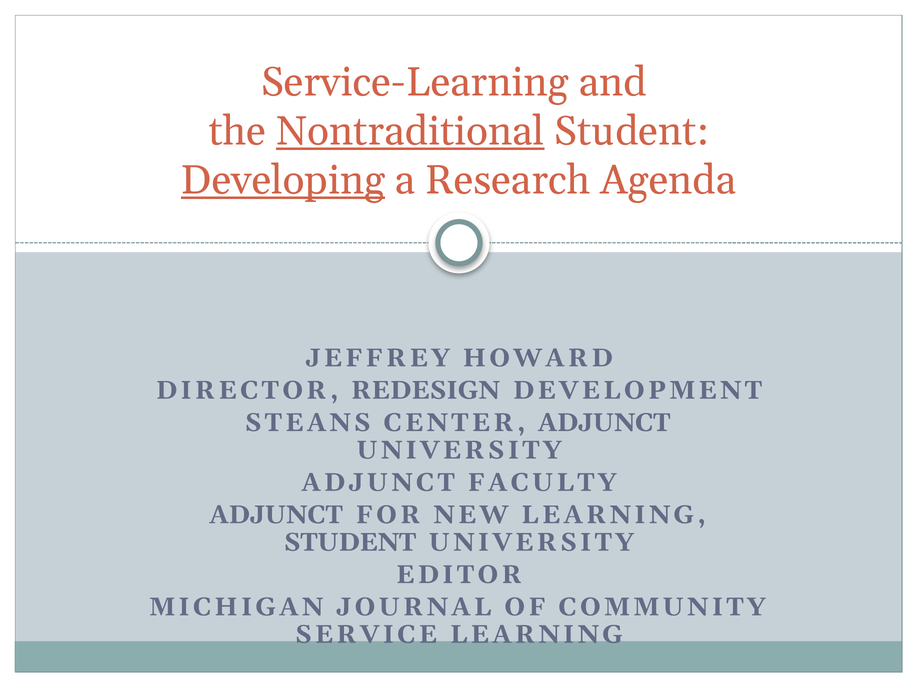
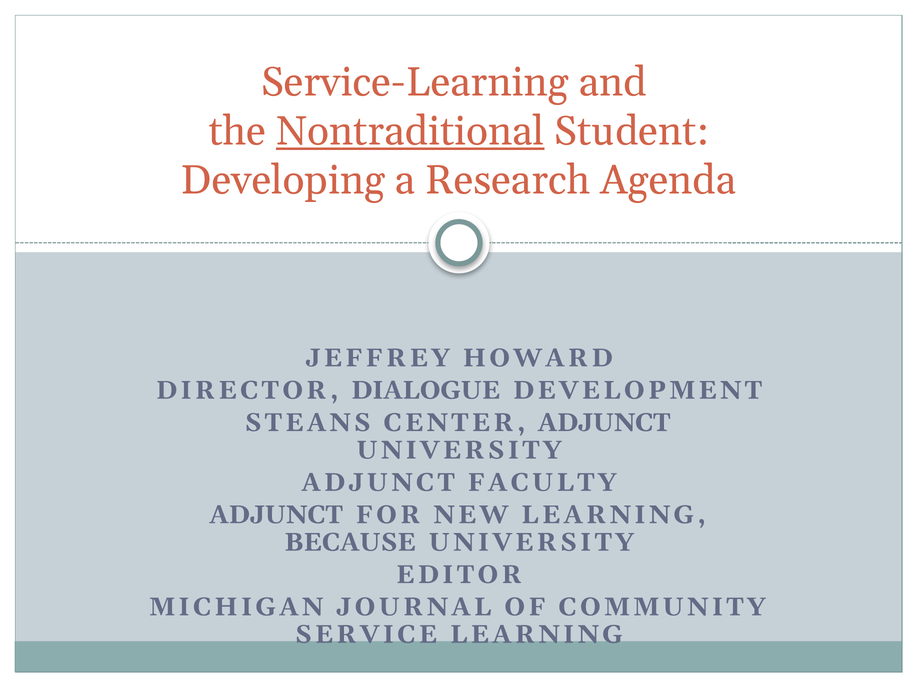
Developing underline: present -> none (283, 180)
REDESIGN: REDESIGN -> DIALOGUE (426, 391)
STUDENT: STUDENT -> BECAUSE (350, 543)
